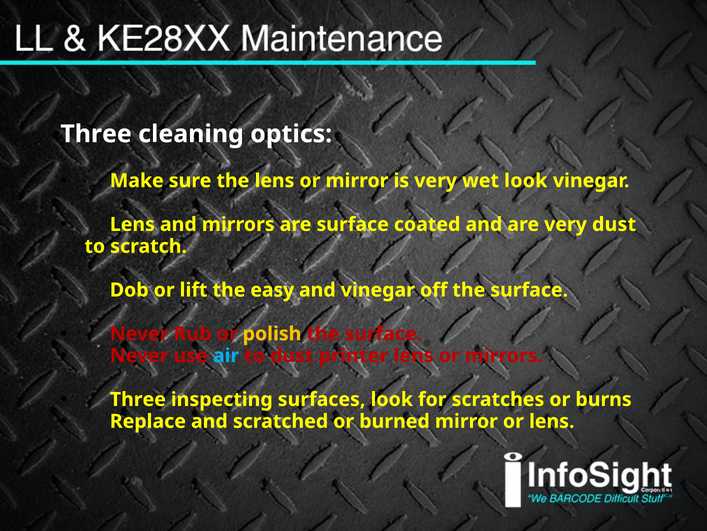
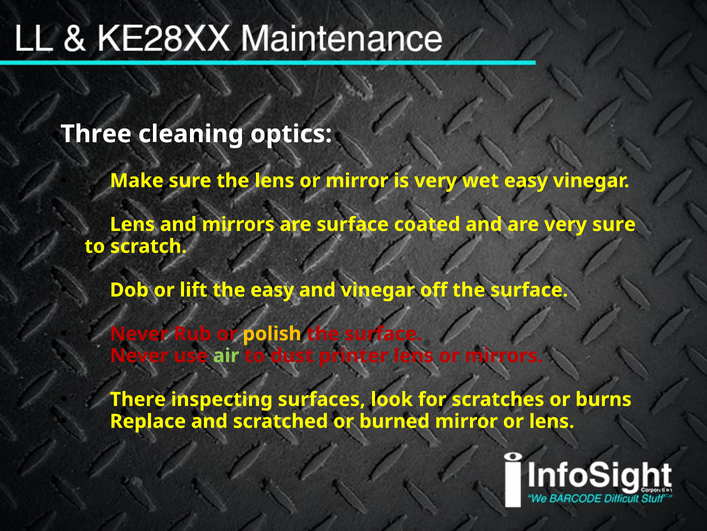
wet look: look -> easy (526, 181)
very dust: dust -> sure (614, 224)
air colour: light blue -> light green (226, 356)
Three: Three -> There (138, 399)
